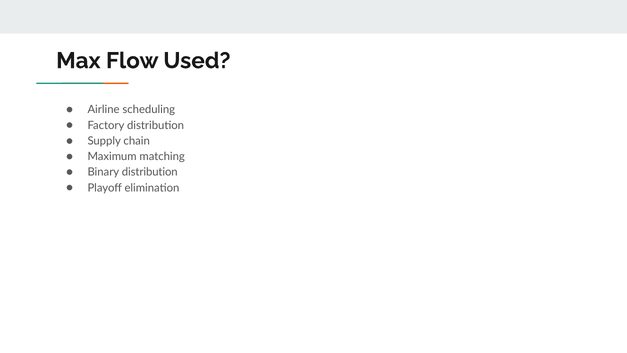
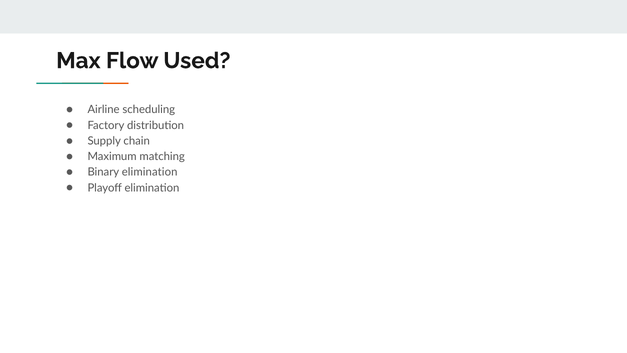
Binary distribution: distribution -> elimination (150, 172)
